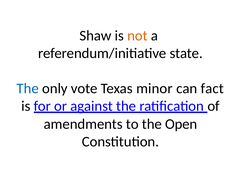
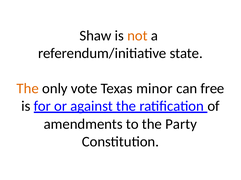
The colour: blue -> orange (28, 89)
fact: fact -> free (212, 89)
Open: Open -> Party (181, 124)
